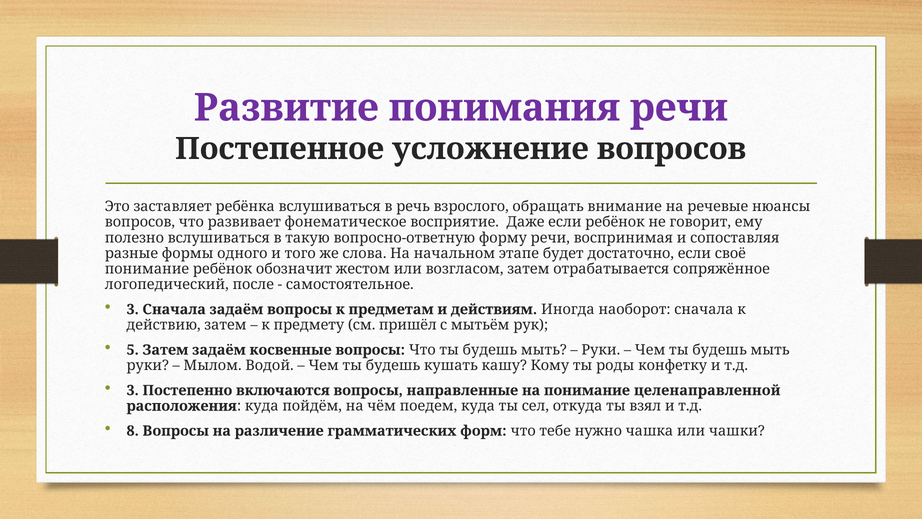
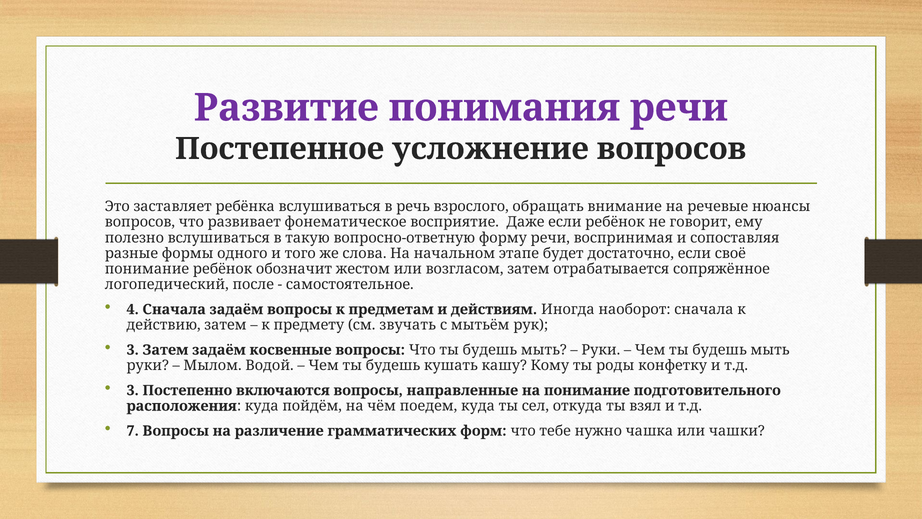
3: 3 -> 4 (133, 309)
пришёл: пришёл -> звучать (408, 325)
5: 5 -> 3 (133, 350)
целенаправленной: целенаправленной -> подготовительного (707, 390)
8: 8 -> 7 (133, 431)
